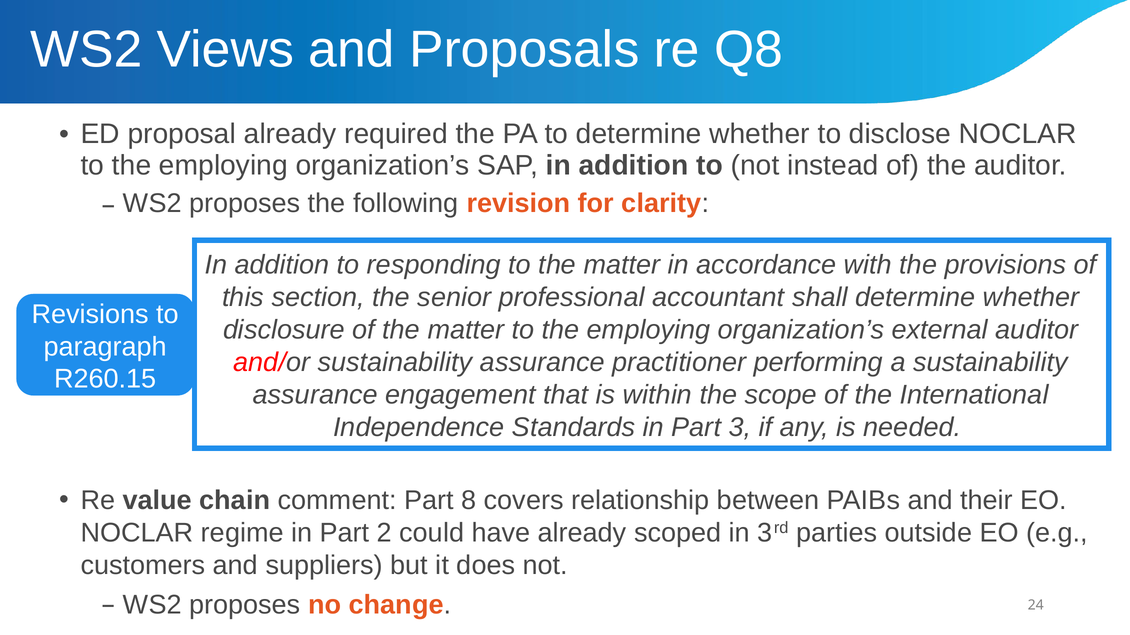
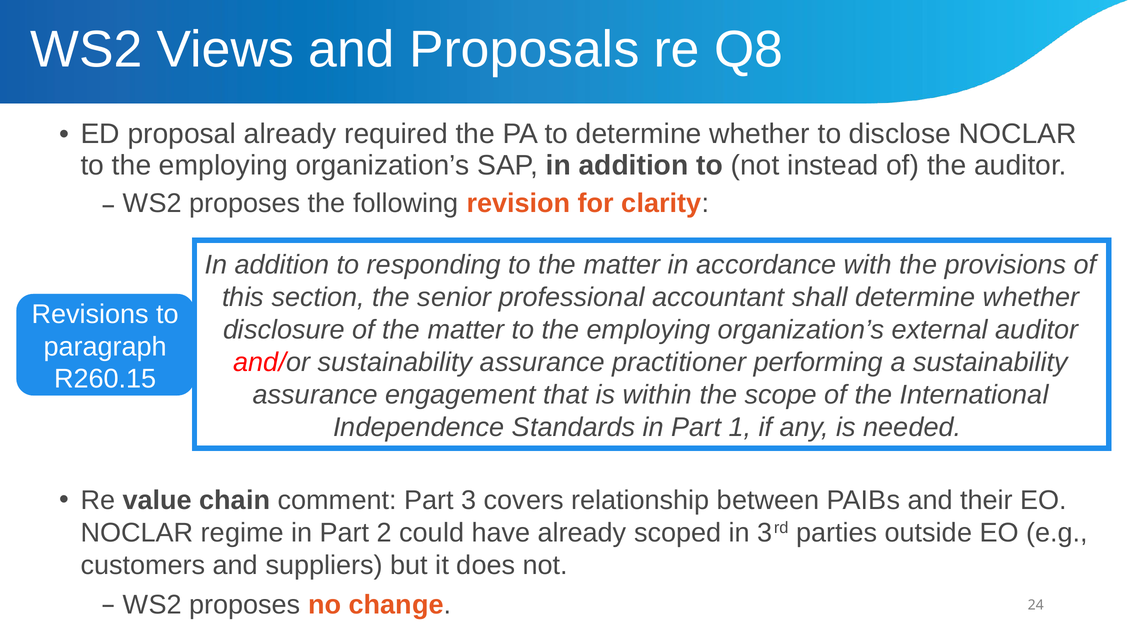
3: 3 -> 1 (740, 428)
8: 8 -> 3 (469, 501)
